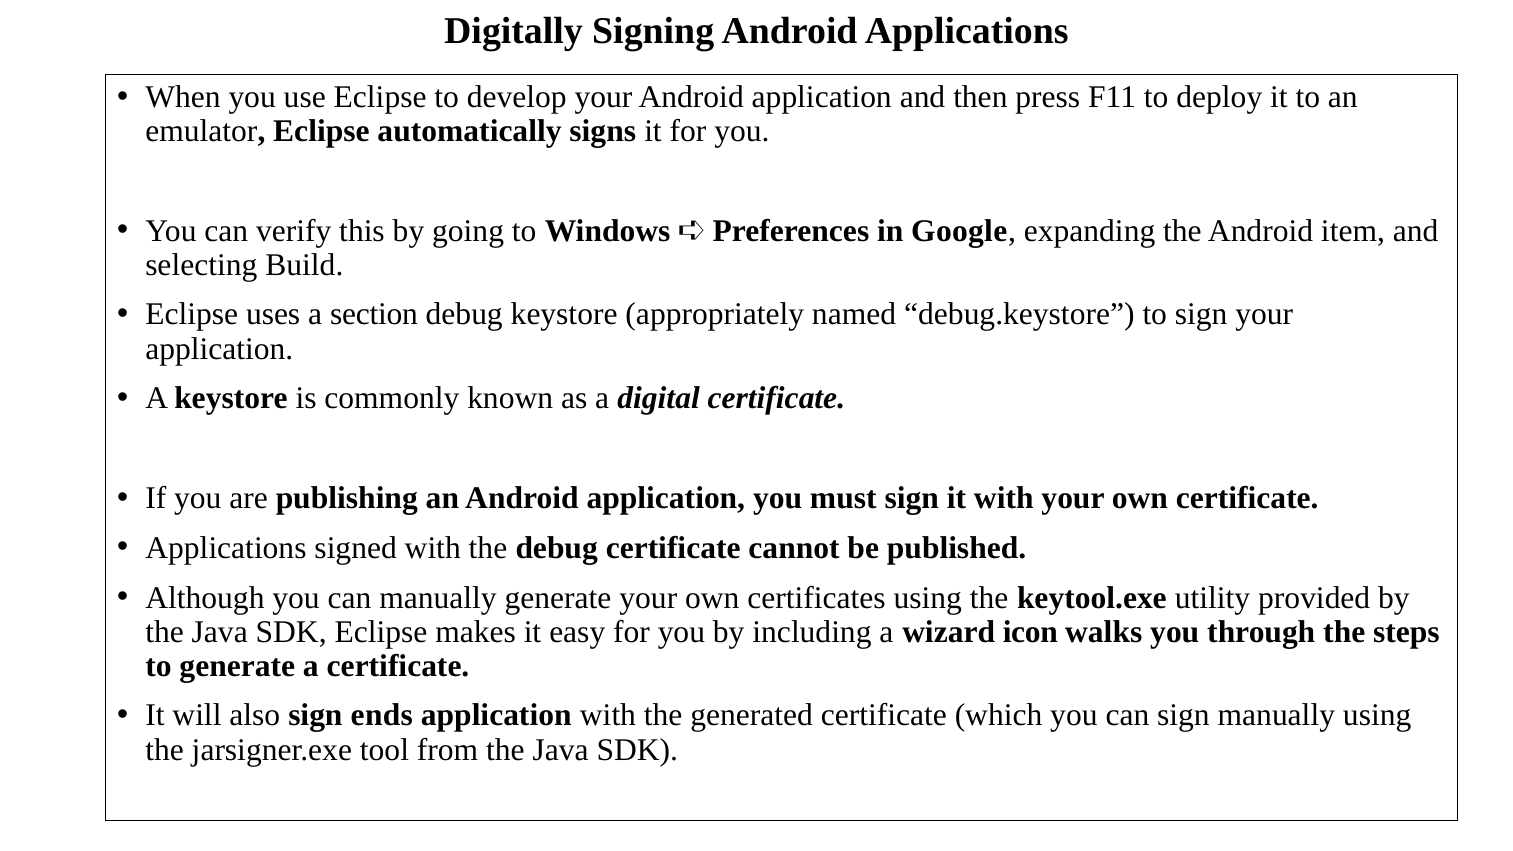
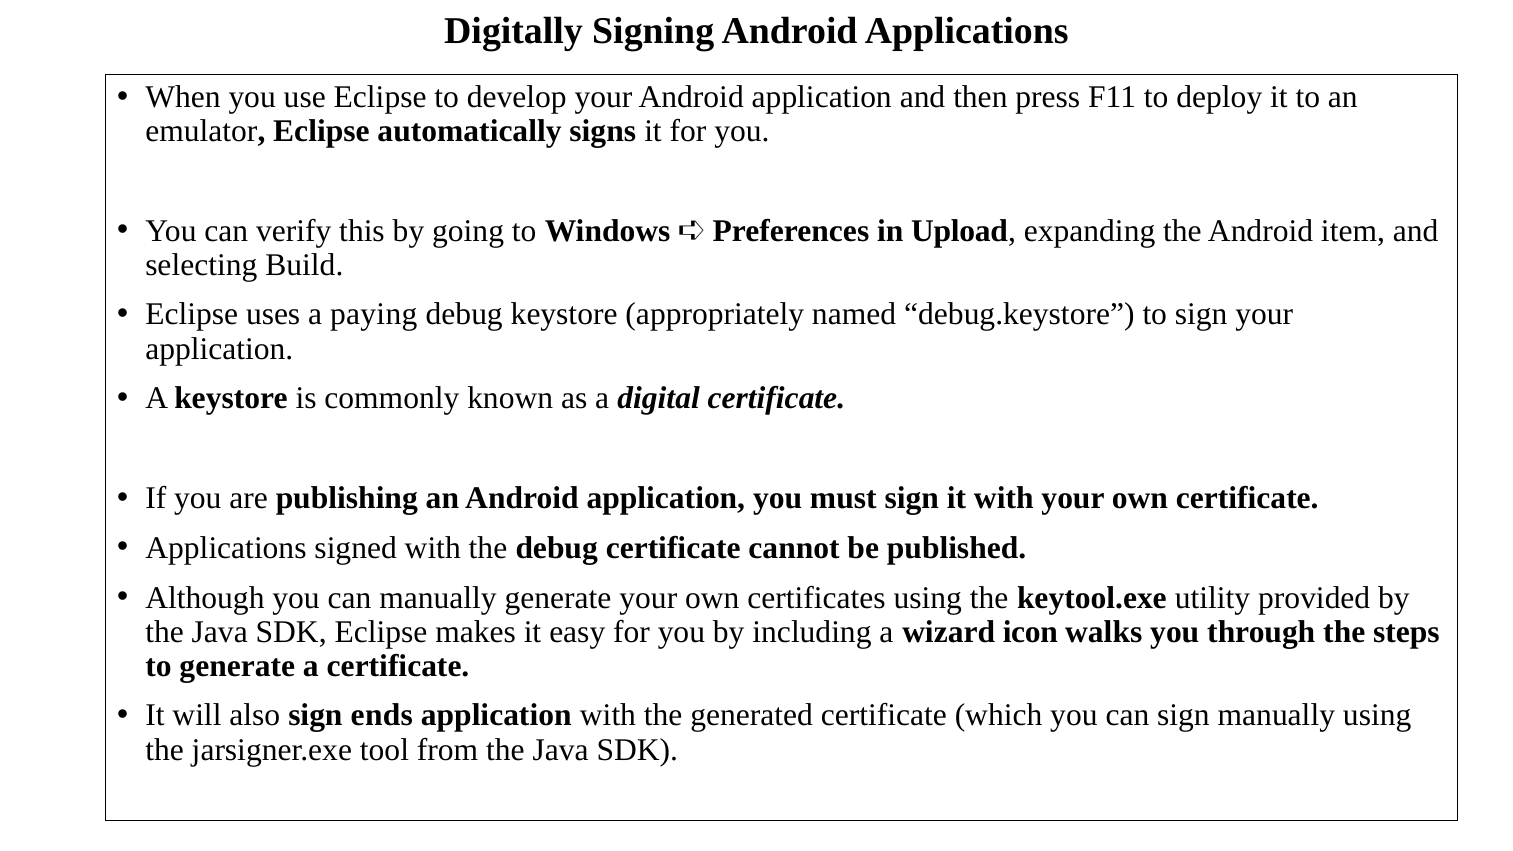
Google: Google -> Upload (960, 231)
section: section -> paying (374, 315)
